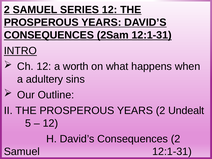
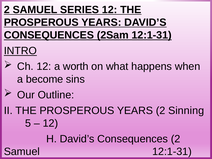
adultery: adultery -> become (45, 79)
Undealt: Undealt -> Sinning (186, 111)
